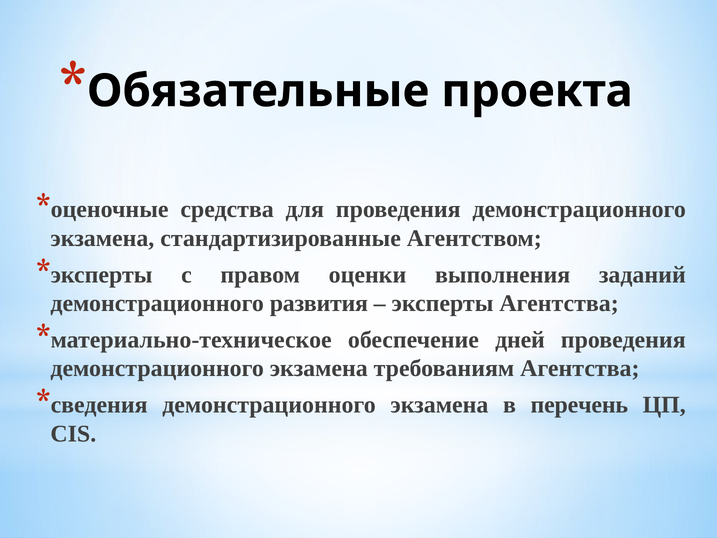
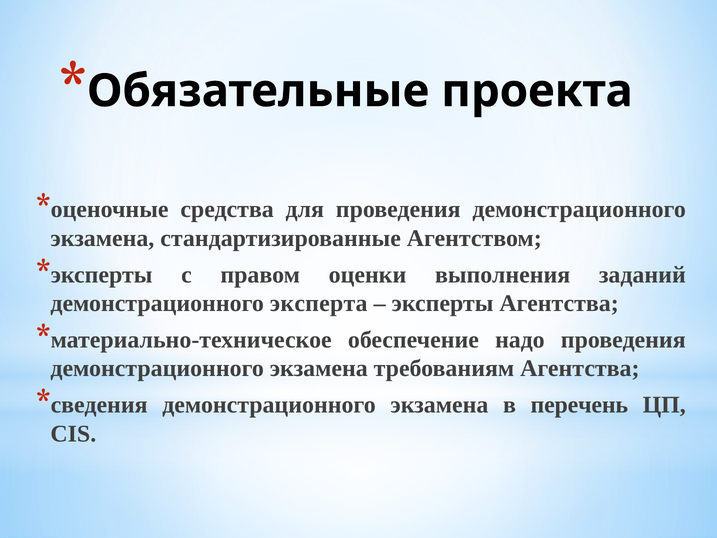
развития: развития -> эксперта (319, 303)
дней: дней -> надо (520, 340)
